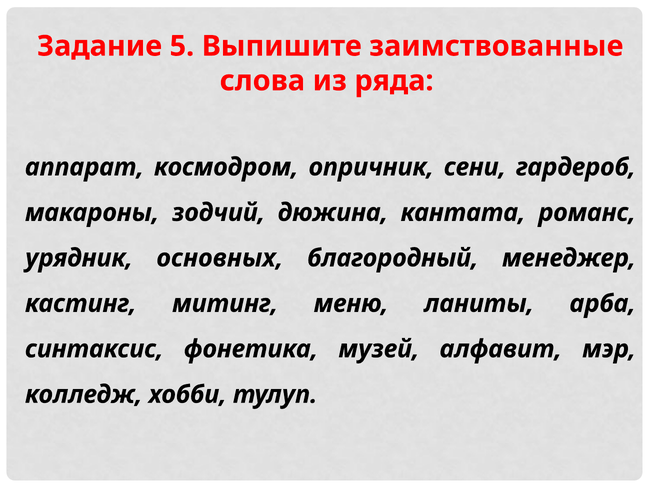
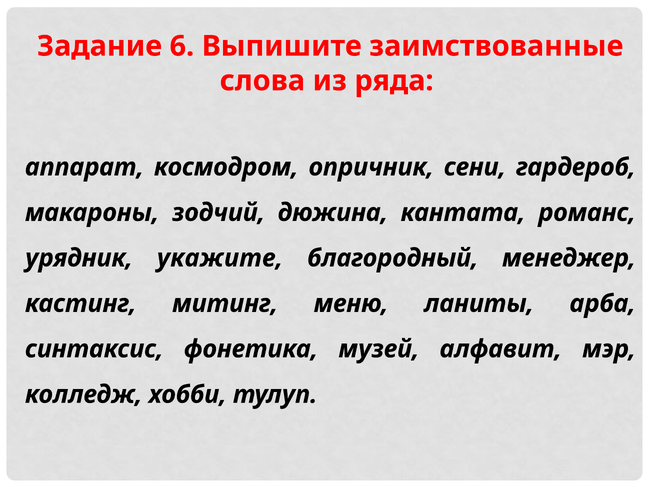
5: 5 -> 6 (182, 46)
основных: основных -> укажите (220, 258)
